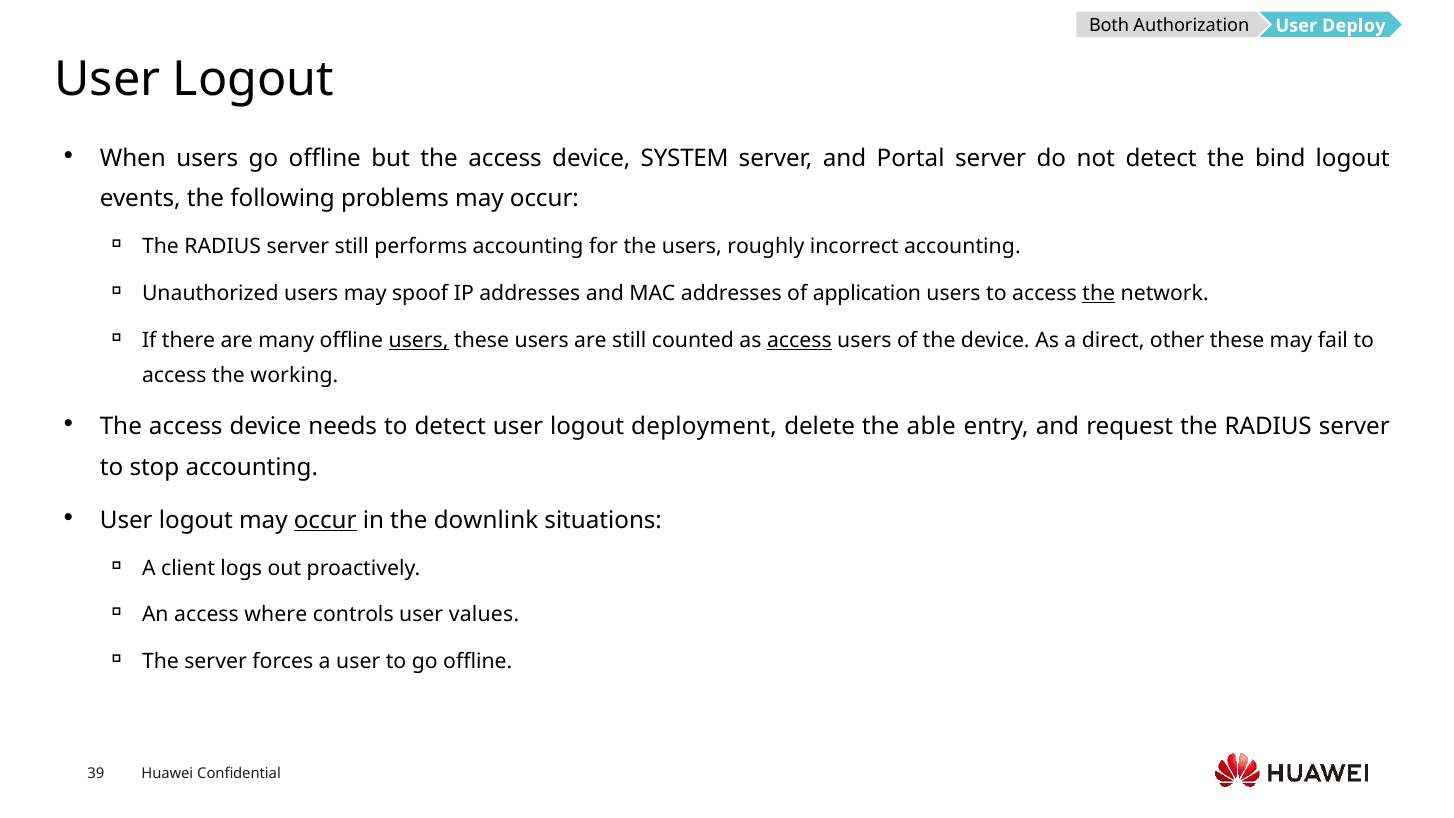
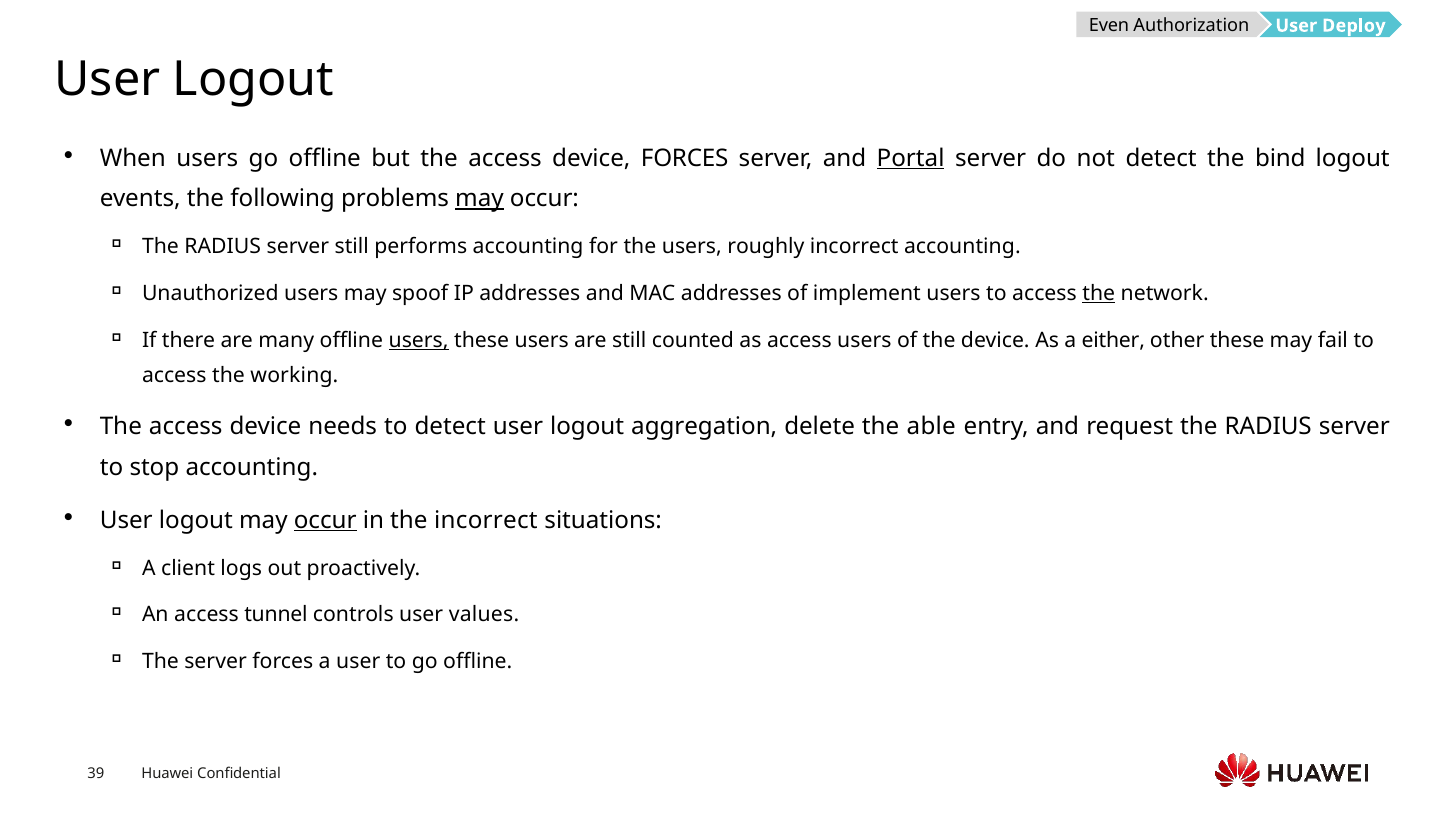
Both: Both -> Even (1109, 26)
device SYSTEM: SYSTEM -> FORCES (685, 158)
Portal underline: none -> present (911, 158)
may underline: none -> present (479, 199)
application: application -> implement (867, 293)
access underline: present -> none (799, 340)
direct: direct -> either (1113, 340)
deployment: deployment -> aggregation (704, 427)
the downlink: downlink -> incorrect (486, 520)
where: where -> tunnel (276, 615)
